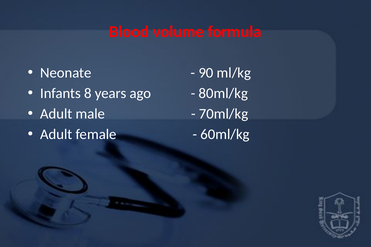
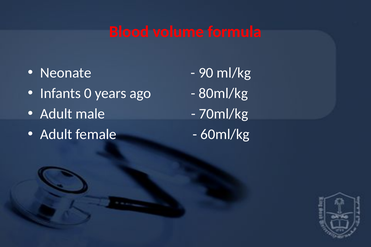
8: 8 -> 0 (88, 93)
